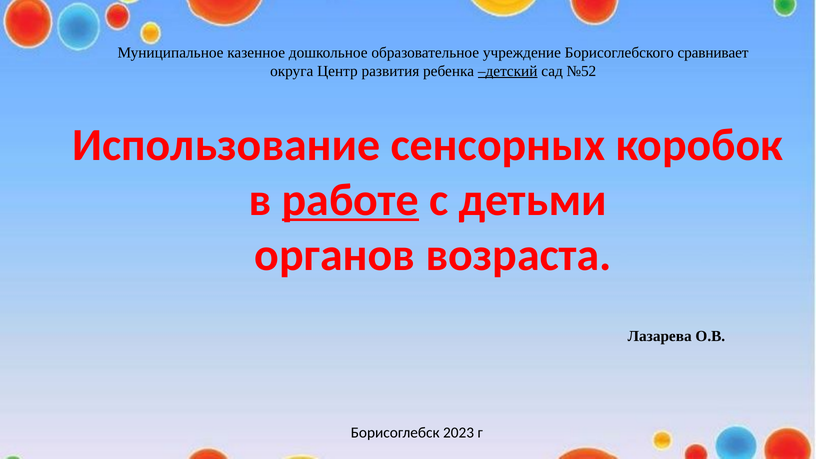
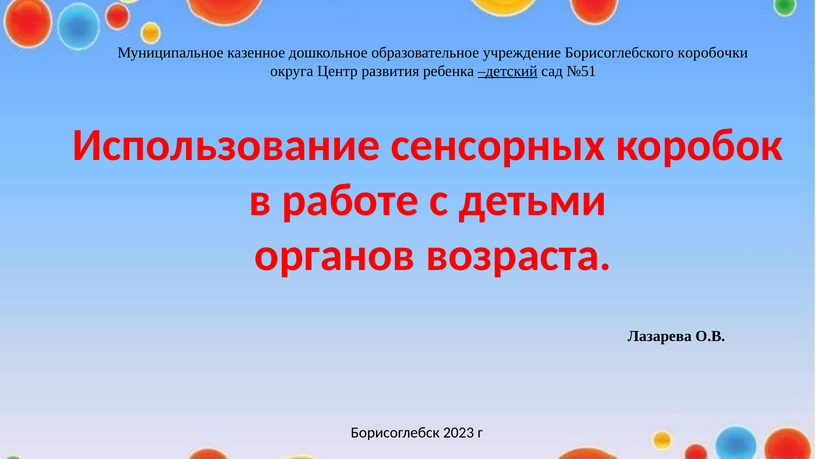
сравнивает: сравнивает -> коробочки (713, 53)
№52: №52 -> №51 (581, 71)
работе underline: present -> none (350, 200)
